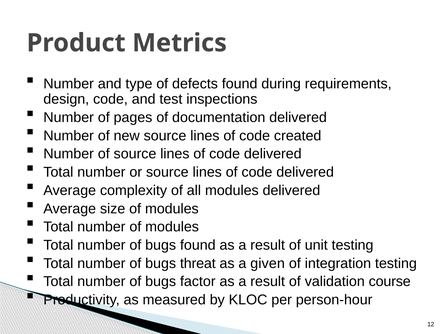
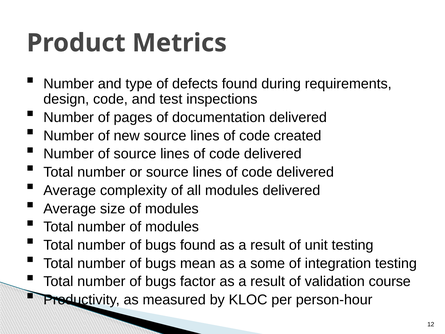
threat: threat -> mean (198, 263)
given: given -> some (268, 263)
